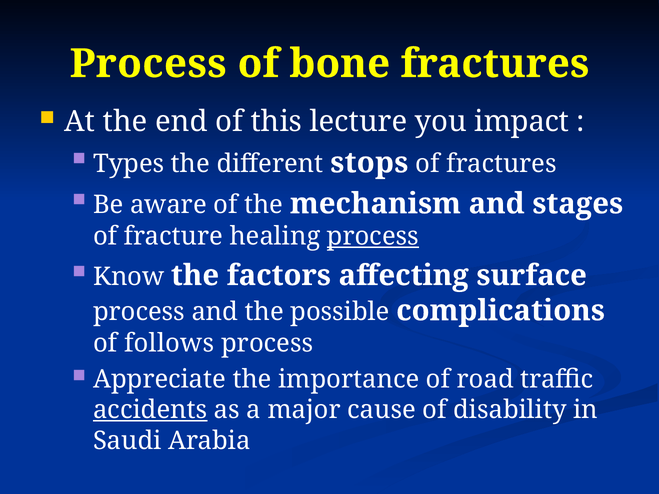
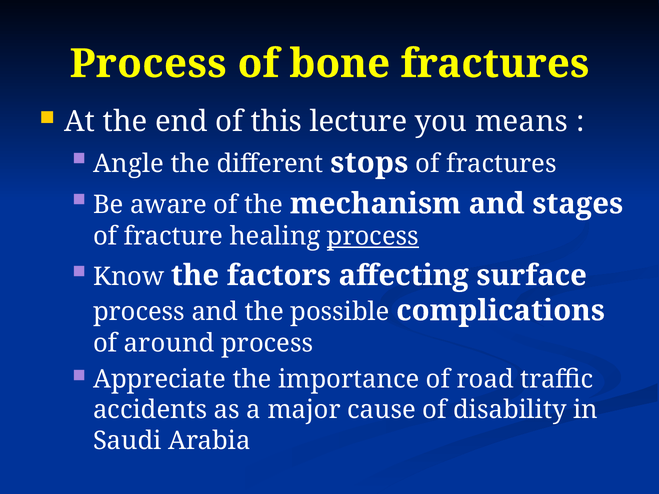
impact: impact -> means (522, 122)
Types: Types -> Angle (129, 164)
follows: follows -> around (169, 343)
accidents underline: present -> none (150, 410)
